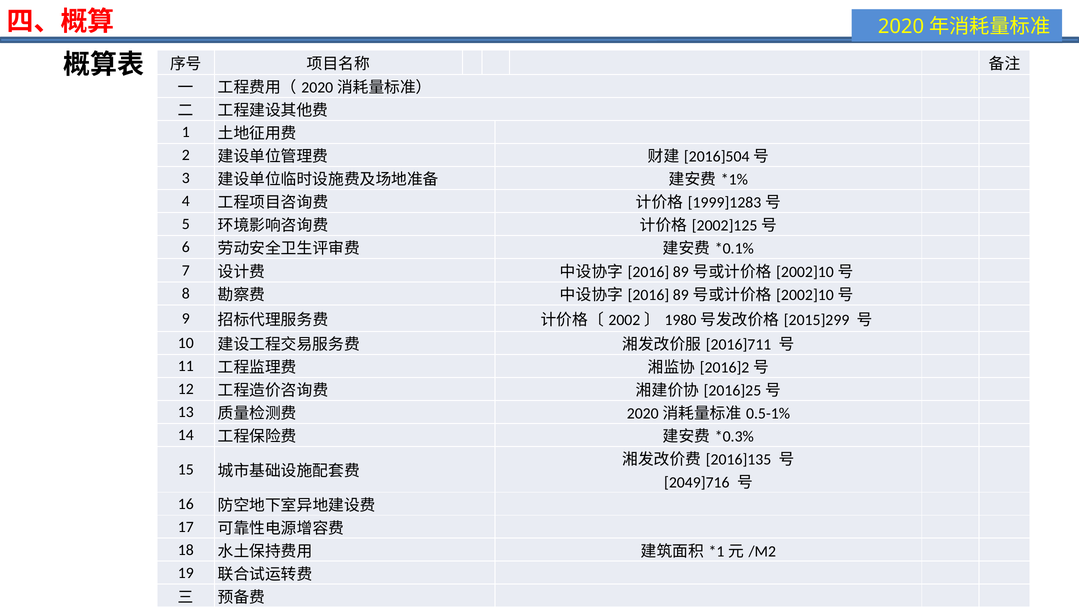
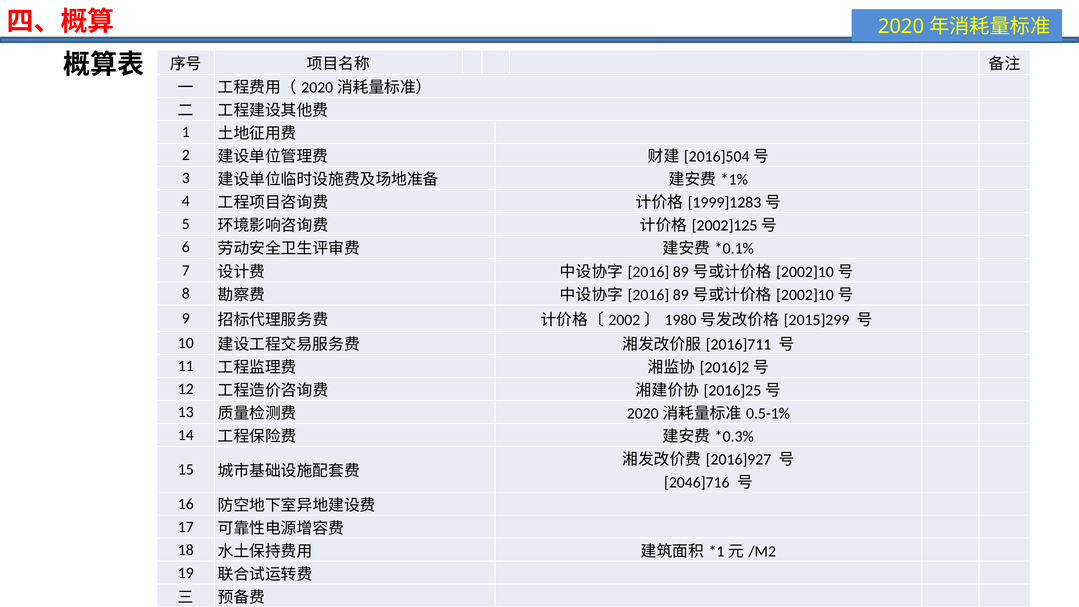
2016]135: 2016]135 -> 2016]927 (739, 459)
2049]716: 2049]716 -> 2046]716 (697, 482)
